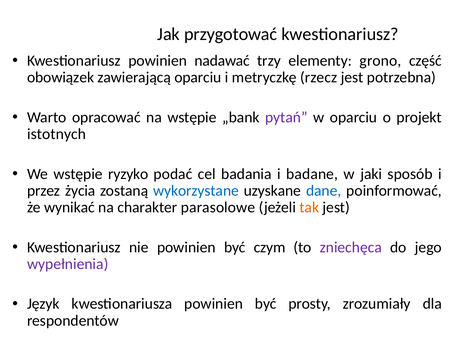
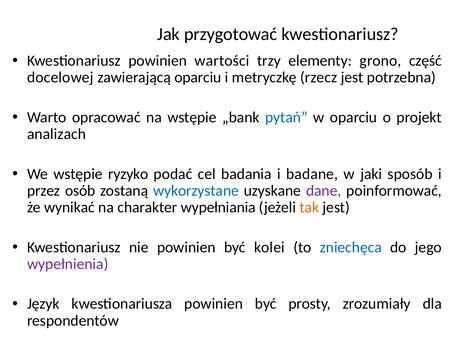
nadawać: nadawać -> wartości (222, 61)
obowiązek: obowiązek -> docelowej (60, 78)
pytań colour: purple -> blue (286, 117)
istotnych: istotnych -> analizach (57, 134)
życia: życia -> osób (80, 191)
dane colour: blue -> purple (324, 191)
parasolowe: parasolowe -> wypełniania (218, 208)
czym: czym -> kolei (269, 247)
zniechęca colour: purple -> blue (351, 247)
